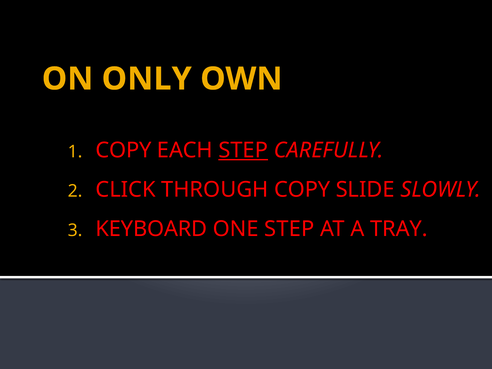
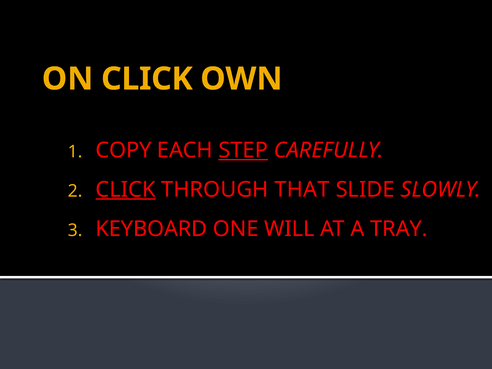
ON ONLY: ONLY -> CLICK (147, 79)
CLICK underline: none -> present (126, 190)
THROUGH COPY: COPY -> THAT (302, 190)
ONE STEP: STEP -> WILL (289, 229)
